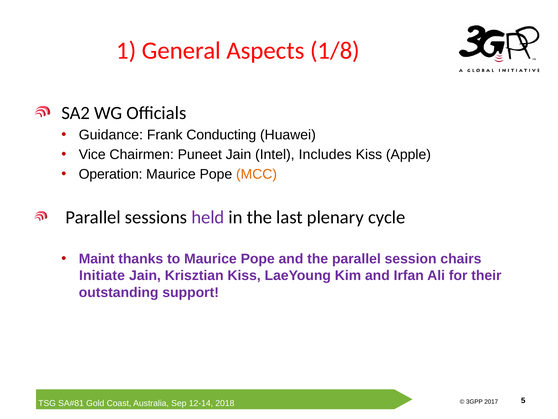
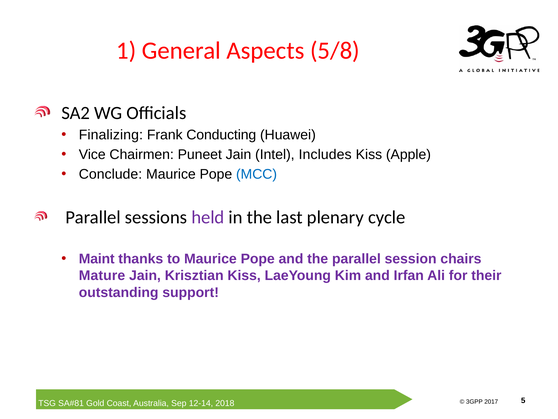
1/8: 1/8 -> 5/8 (335, 51)
Guidance: Guidance -> Finalizing (111, 135)
Operation: Operation -> Conclude (111, 174)
MCC colour: orange -> blue (257, 174)
Initiate: Initiate -> Mature (102, 275)
